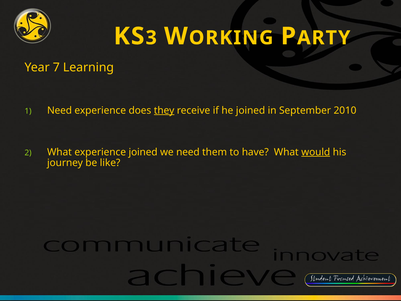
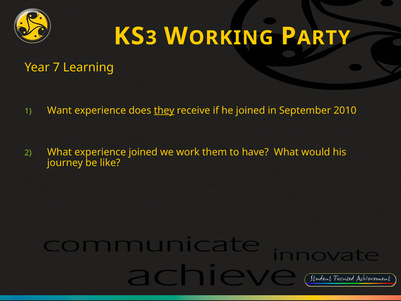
Need: Need -> Want (59, 110)
we need: need -> work (188, 152)
would underline: present -> none (316, 152)
